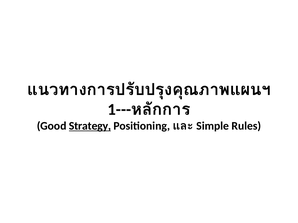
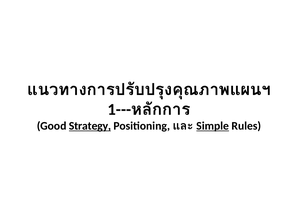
Simple underline: none -> present (213, 126)
